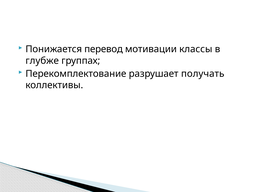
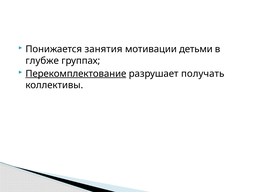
перевод: перевод -> занятия (103, 49)
классы: классы -> детьми (196, 49)
Перекомплектование underline: none -> present (76, 73)
